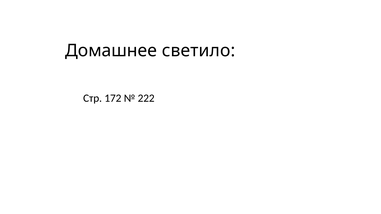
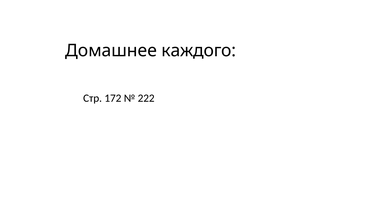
светило: светило -> каждого (199, 51)
